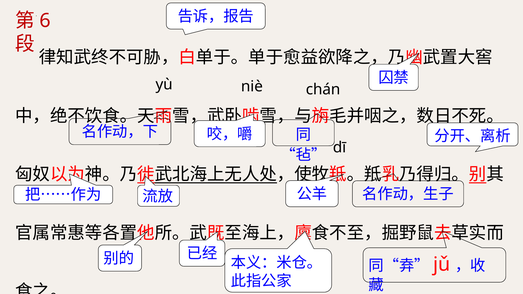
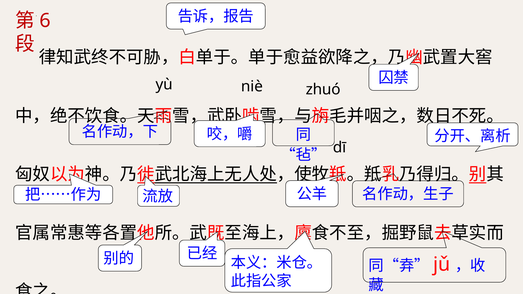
chán: chán -> zhuó (323, 90)
